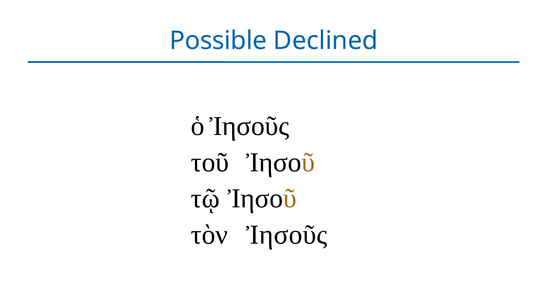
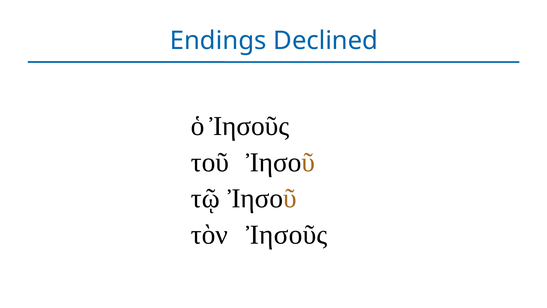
Possible: Possible -> Endings (218, 41)
